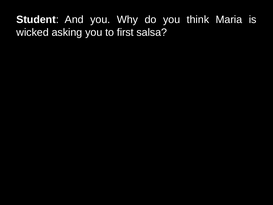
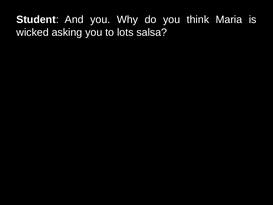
first: first -> lots (125, 32)
